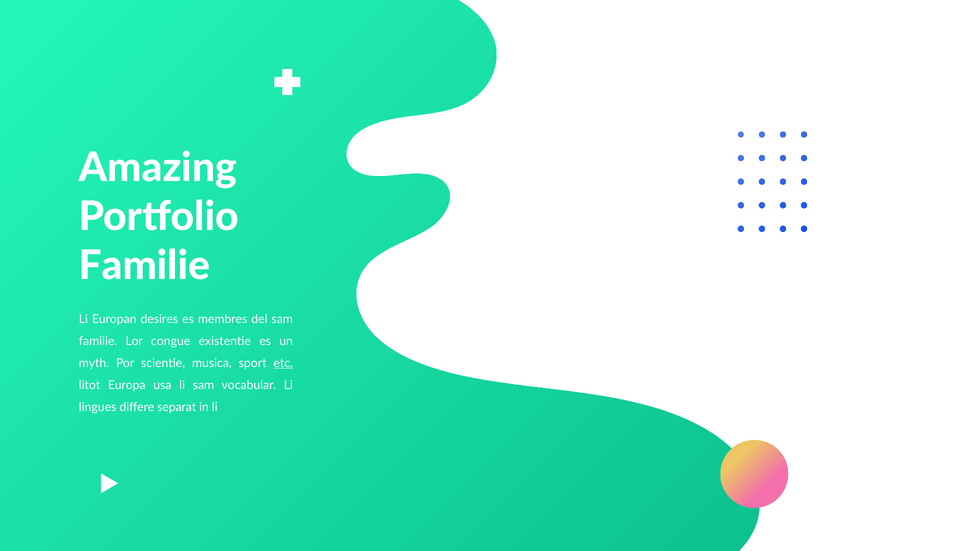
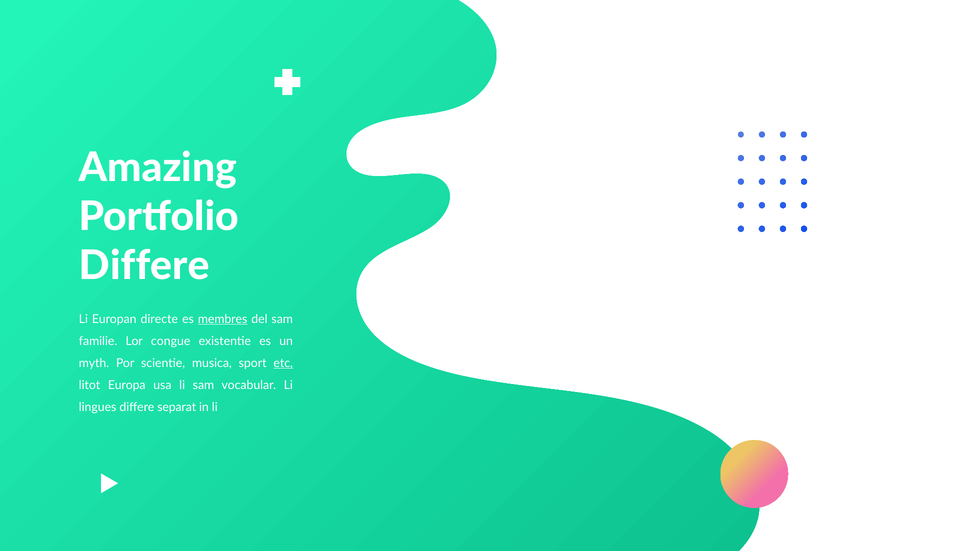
Familie: Familie -> Differe (144, 266)
desires: desires -> directe (159, 319)
membres underline: none -> present (223, 319)
